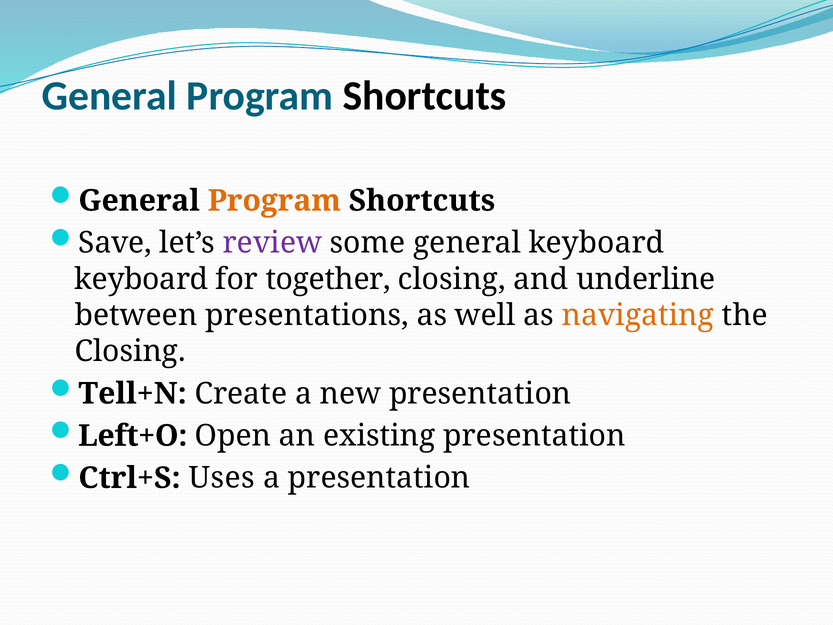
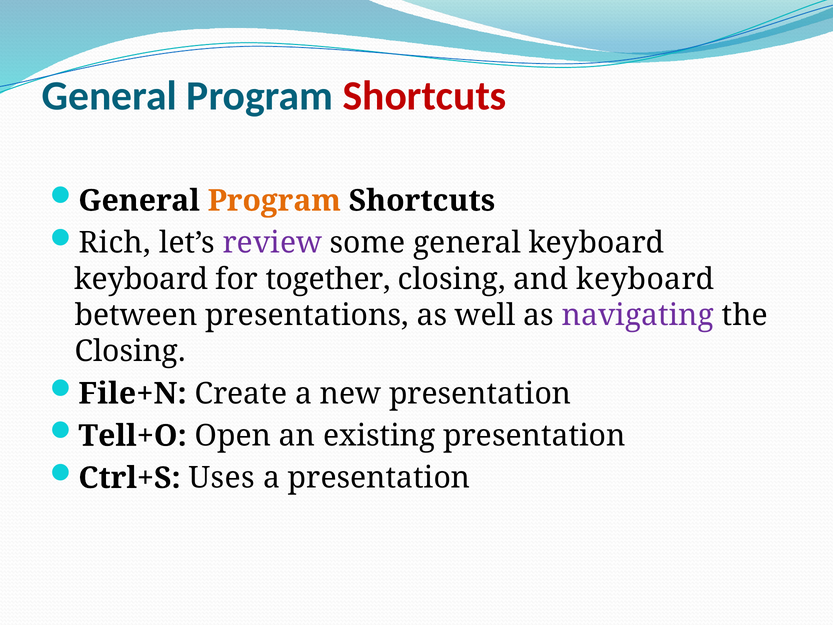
Shortcuts colour: black -> red (425, 96)
Save: Save -> Rich (115, 243)
and underline: underline -> keyboard (645, 279)
navigating colour: orange -> purple (638, 315)
Tell+N: Tell+N -> File+N (133, 393)
Left+O: Left+O -> Tell+O (133, 436)
